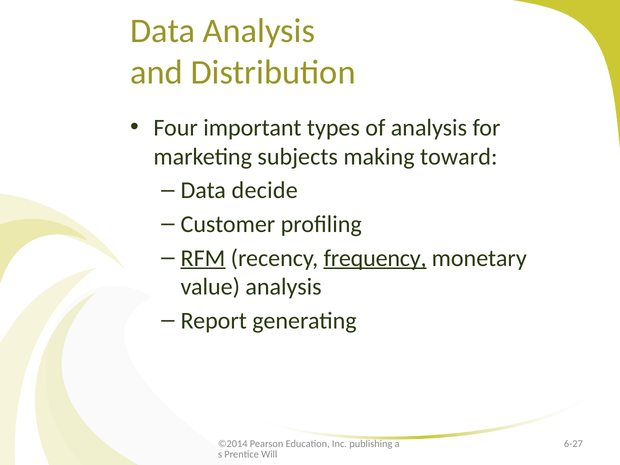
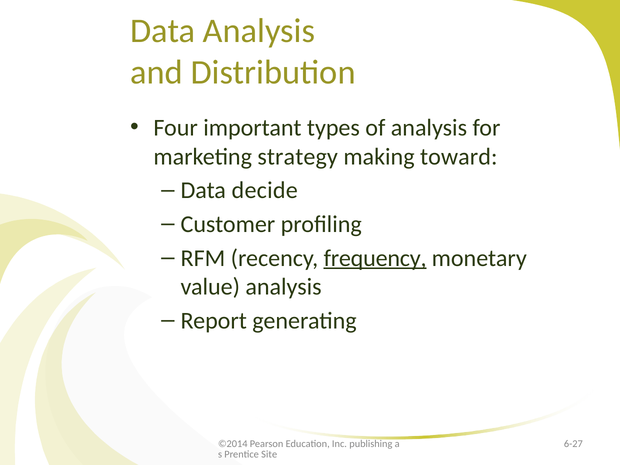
subjects: subjects -> strategy (298, 157)
RFM underline: present -> none (203, 258)
Will: Will -> Site (269, 454)
